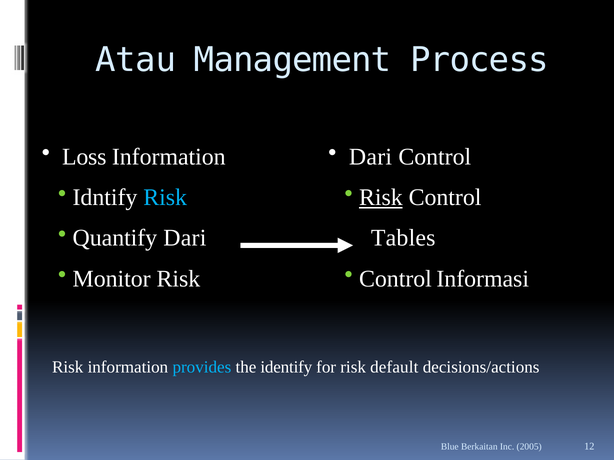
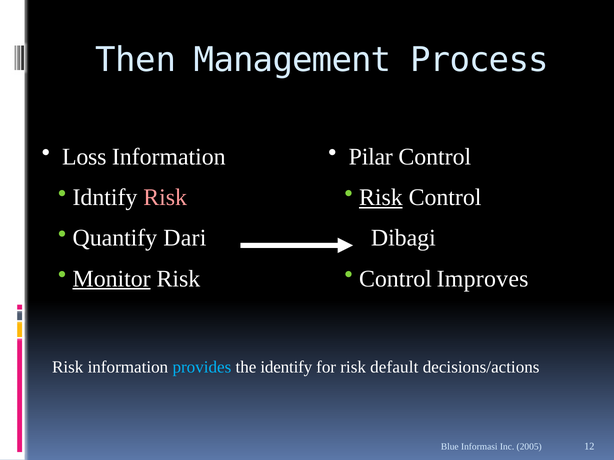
Atau: Atau -> Then (136, 60)
Dari: Dari -> Pilar (371, 157)
Risk colour: light blue -> pink (165, 198)
Tables: Tables -> Dibagi (403, 238)
Monitor underline: none -> present (112, 279)
Informasi: Informasi -> Improves (483, 279)
Berkaitan: Berkaitan -> Informasi (479, 447)
